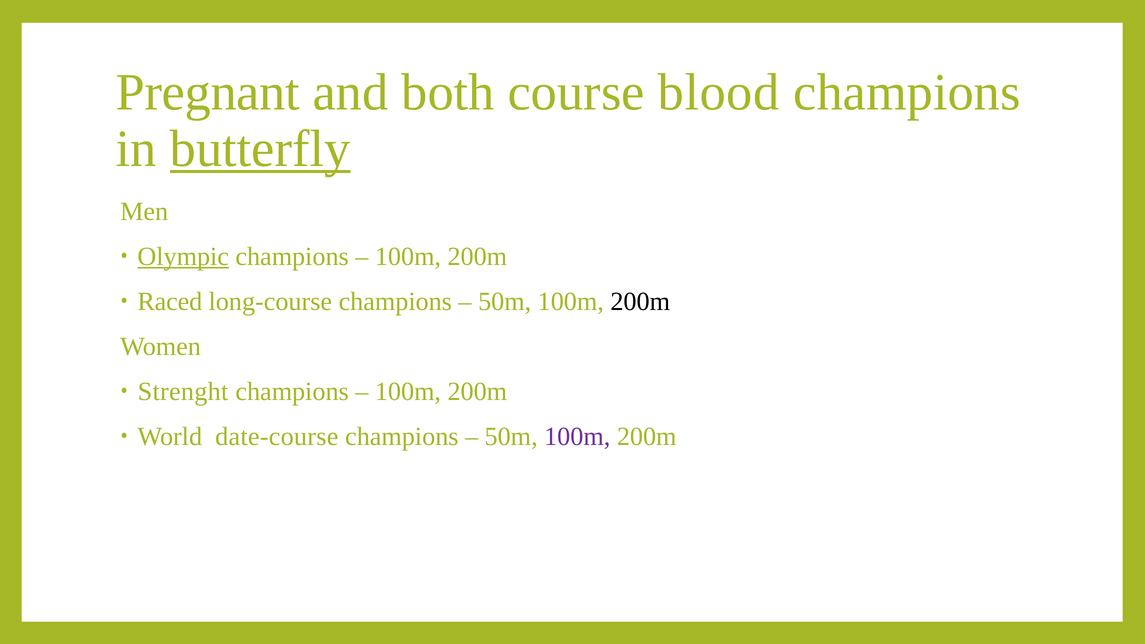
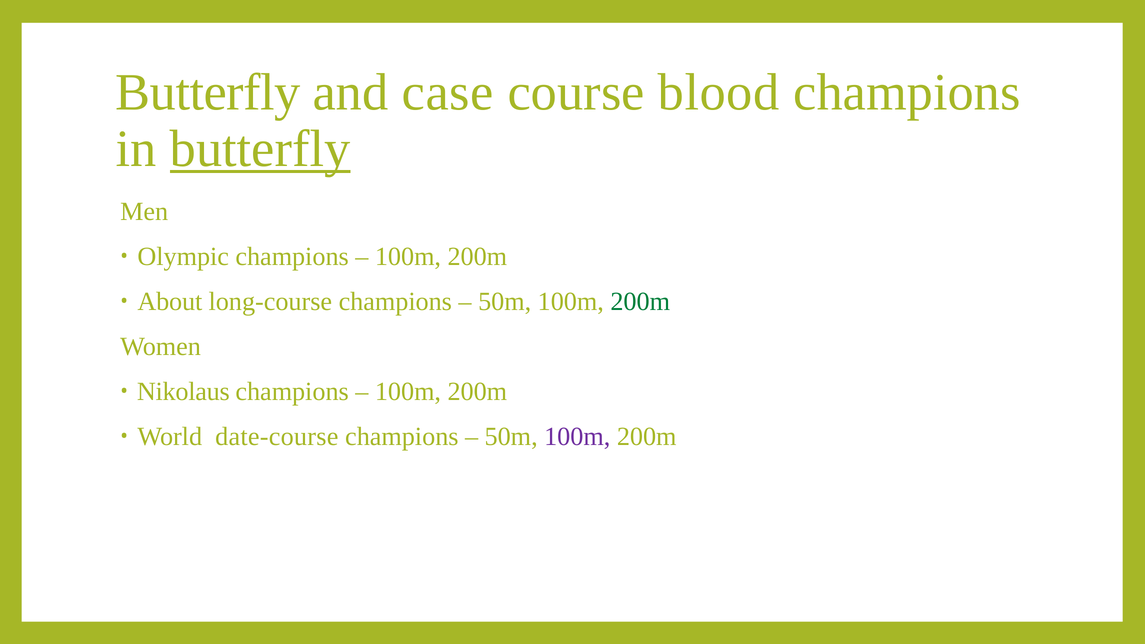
Pregnant: Pregnant -> Butterfly (208, 92)
both: both -> case (448, 92)
Olympic underline: present -> none (183, 257)
Raced: Raced -> About (170, 302)
200m colour: black -> green (640, 302)
Strenght: Strenght -> Nikolaus (183, 392)
